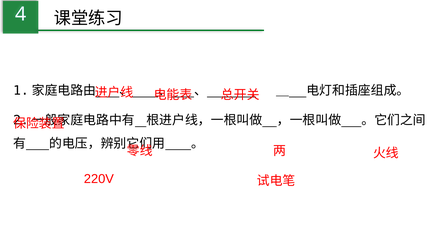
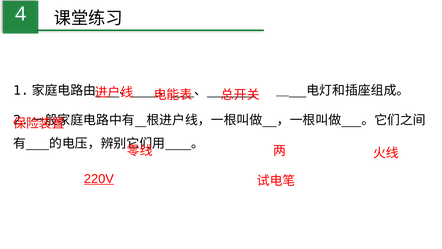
220V underline: none -> present (99, 179)
